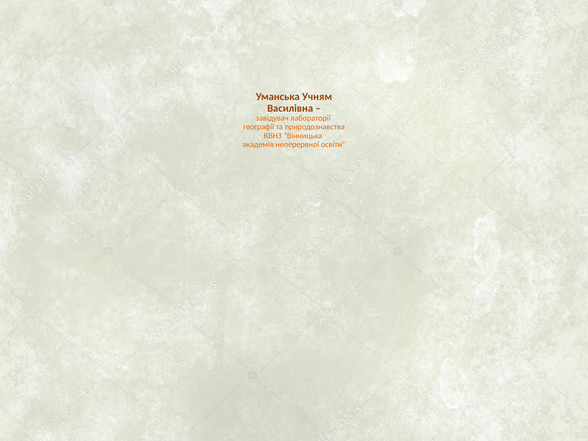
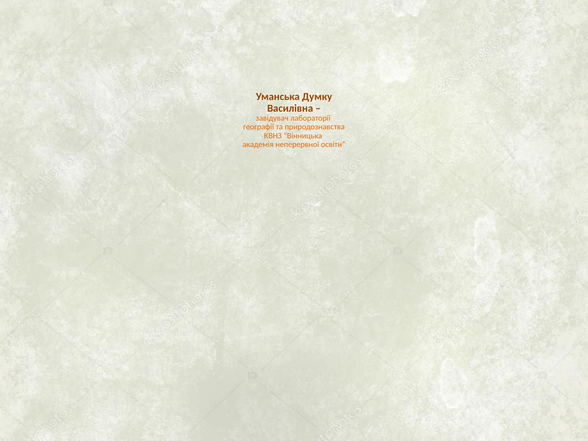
Учням: Учням -> Думку (317, 97)
